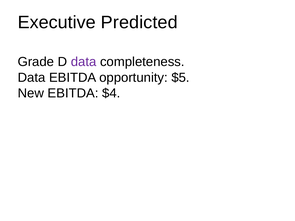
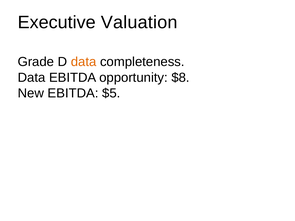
Predicted: Predicted -> Valuation (139, 22)
data colour: purple -> orange (84, 62)
$5: $5 -> $8 (181, 78)
$4: $4 -> $5 (111, 93)
